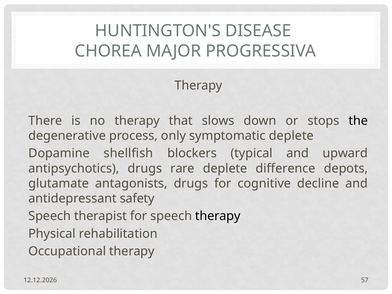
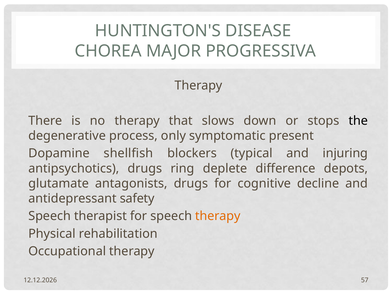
symptomatic deplete: deplete -> present (291, 136)
upward: upward -> injuring (345, 153)
rare: rare -> ring (182, 168)
therapy colour: black -> orange (218, 216)
